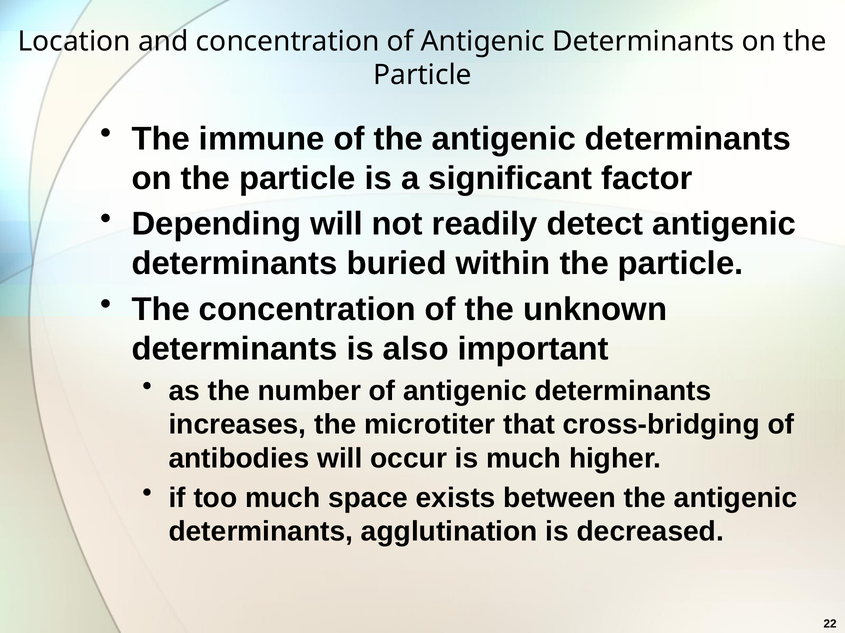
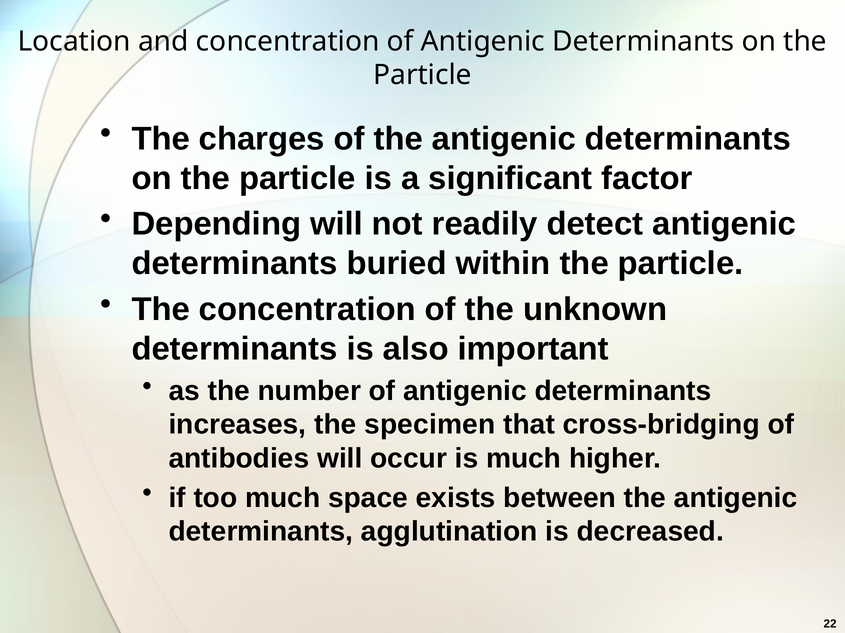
immune: immune -> charges (262, 139)
microtiter: microtiter -> specimen (430, 425)
